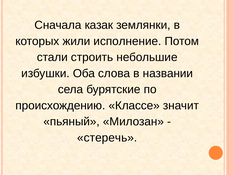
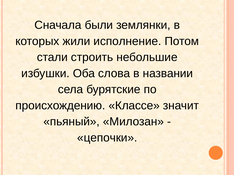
казак: казак -> были (99, 25)
стеречь: стеречь -> цепочки (107, 138)
